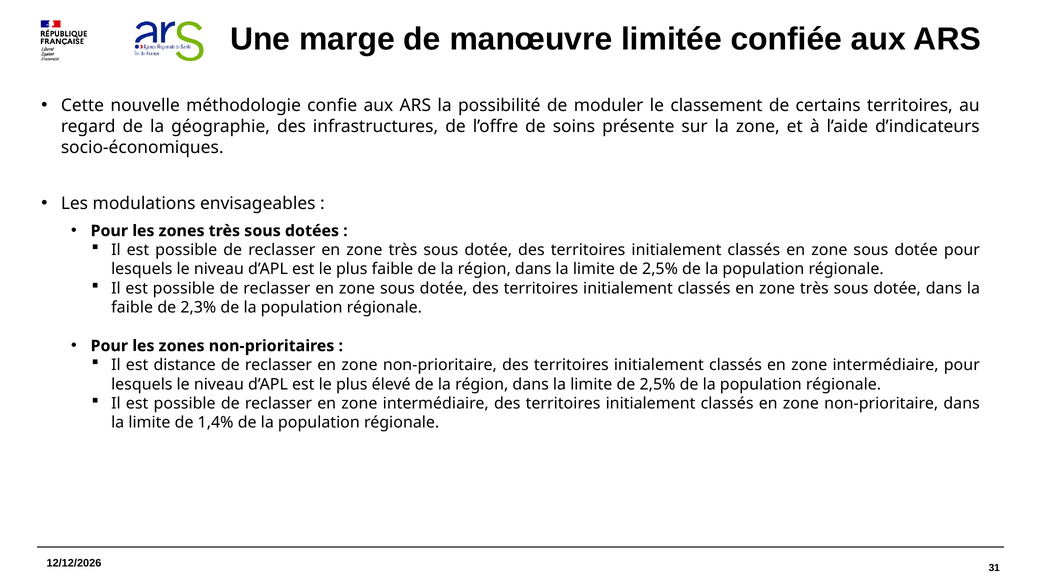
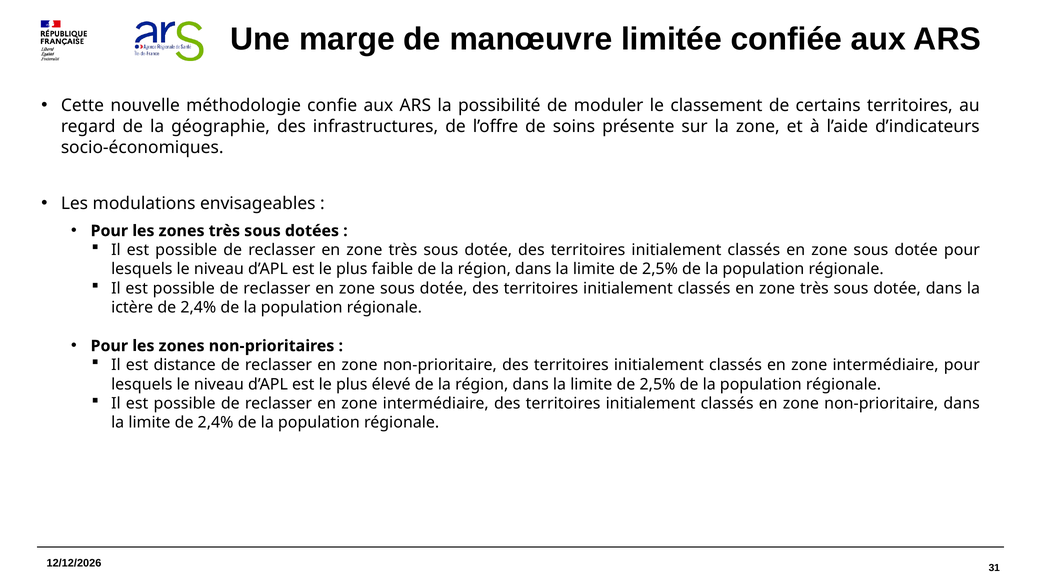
faible: faible -> ictère (132, 307)
2,3%: 2,3% -> 2,4% (198, 307)
limite de 1,4%: 1,4% -> 2,4% (216, 423)
